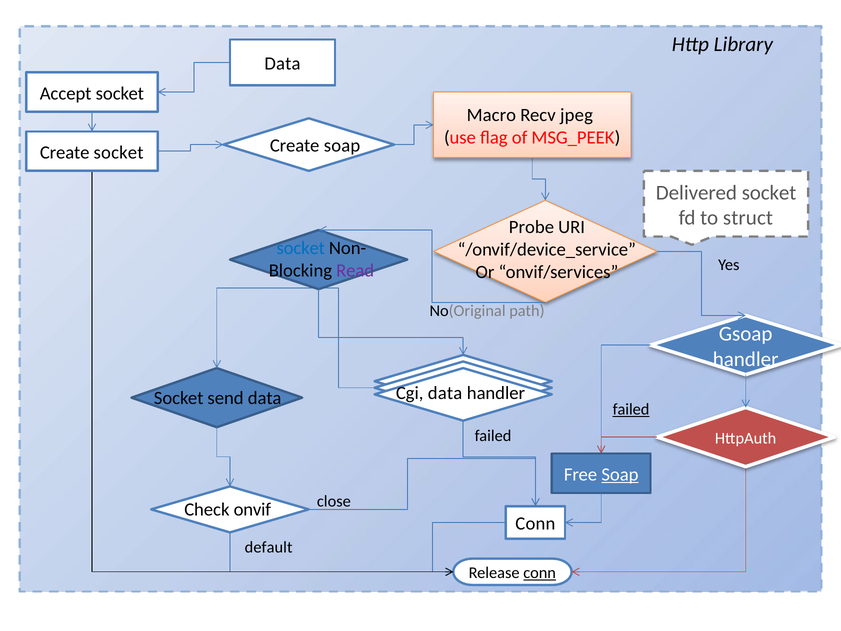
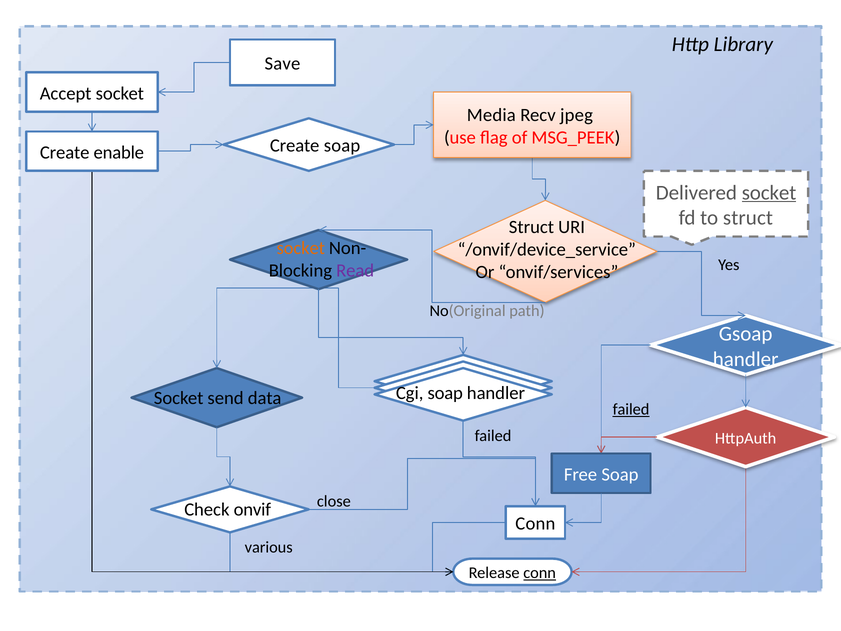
Data: Data -> Save (282, 64)
Macro: Macro -> Media (491, 115)
Create socket: socket -> enable (119, 152)
socket underline: none -> present (769, 192)
Probe: Probe -> Struct (531, 227)
socket colour: blue -> orange (301, 248)
Cgi data: data -> soap (445, 393)
Soap underline: present -> none (620, 474)
default: default -> various (269, 547)
